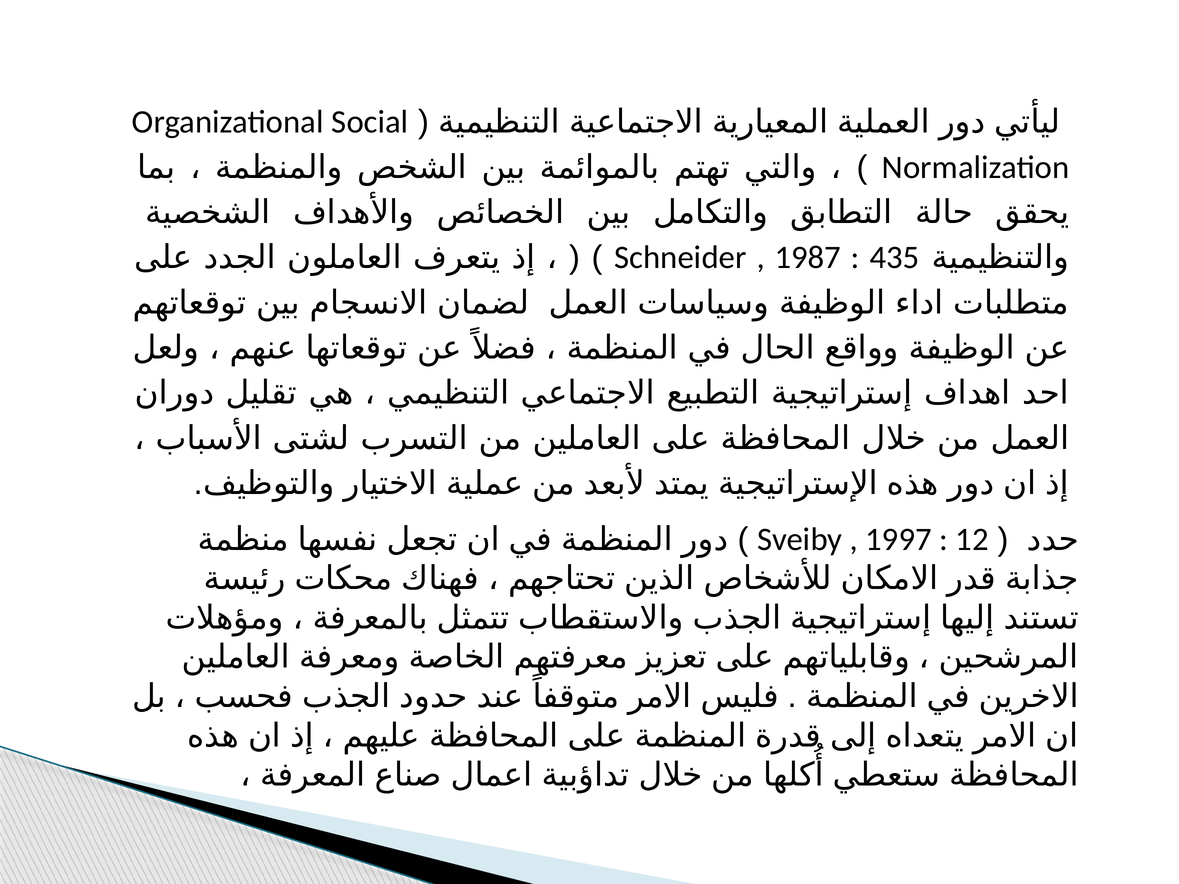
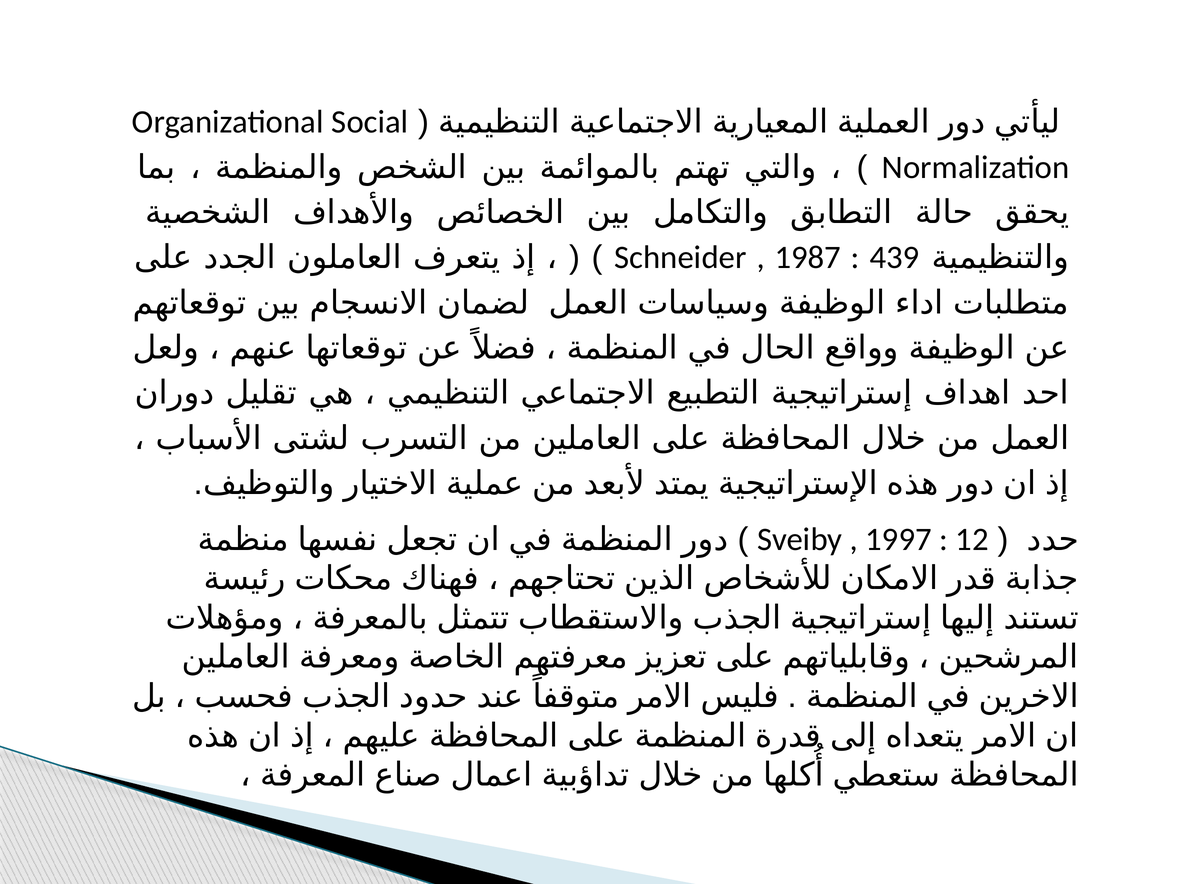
435: 435 -> 439 (895, 258)
